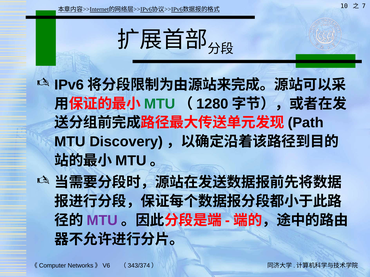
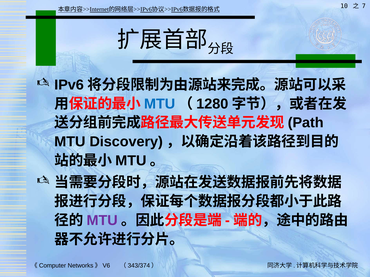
MTU colour: green -> blue (160, 104)
